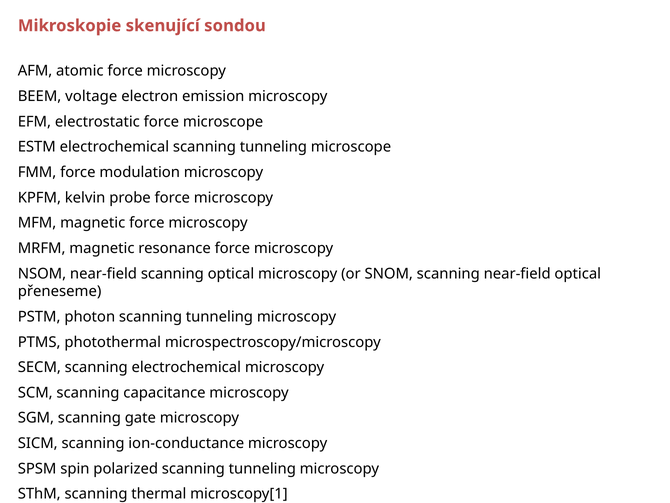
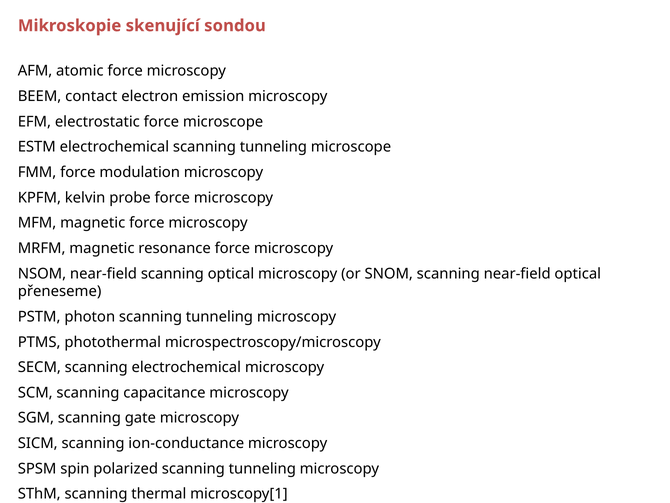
BEEM voltage: voltage -> contact (91, 96)
